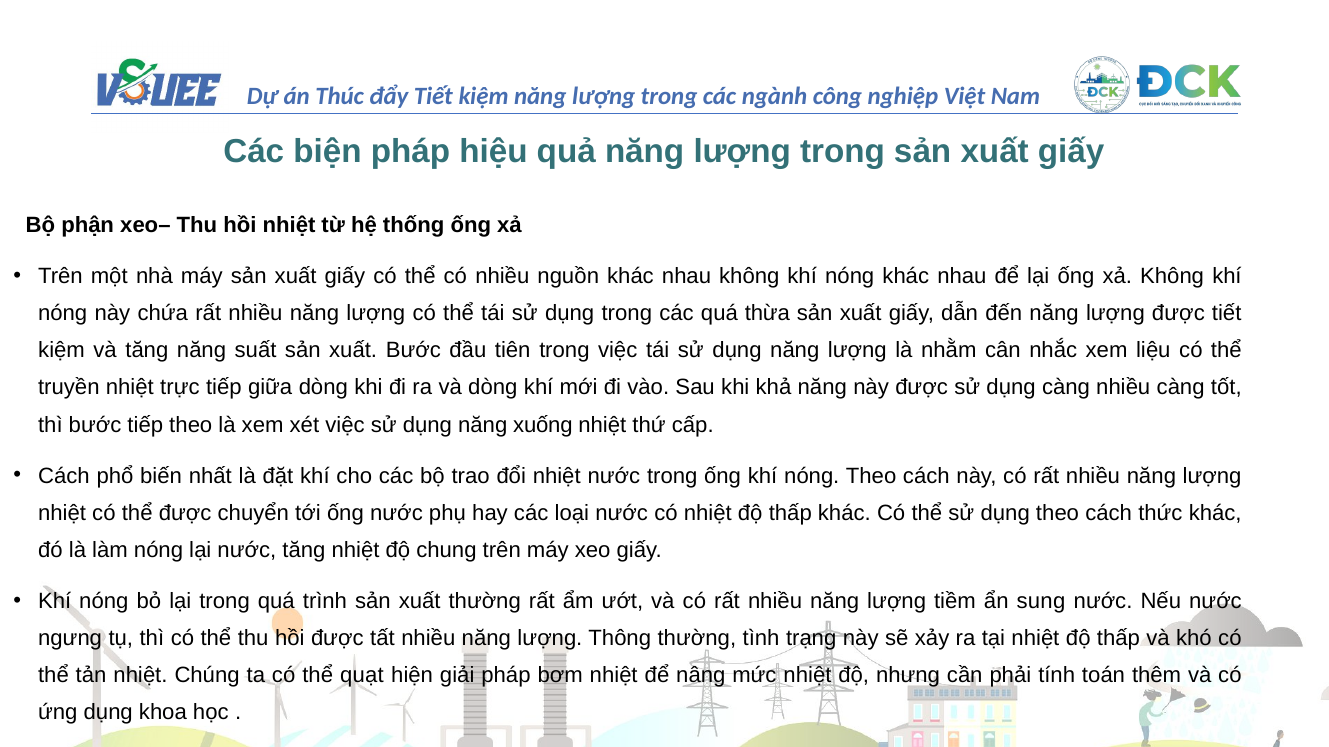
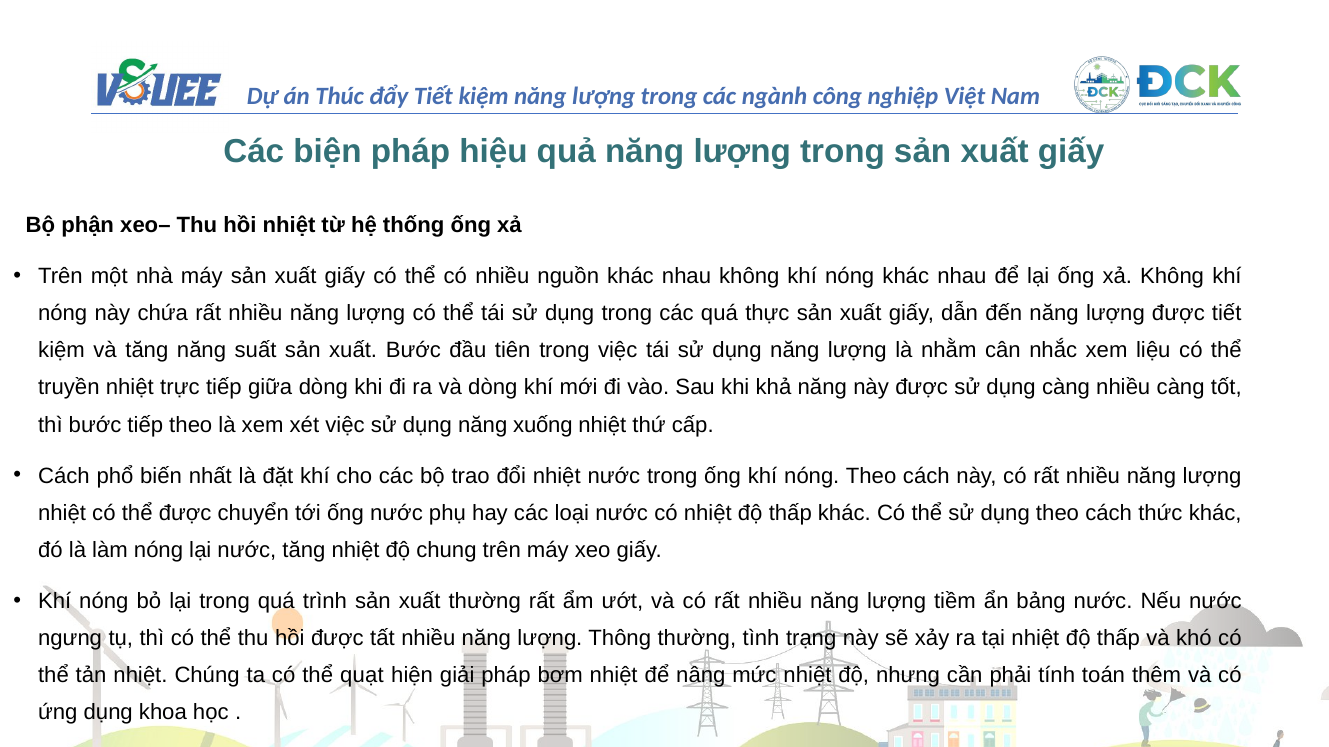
thừa: thừa -> thực (767, 313)
sung: sung -> bảng (1041, 602)
